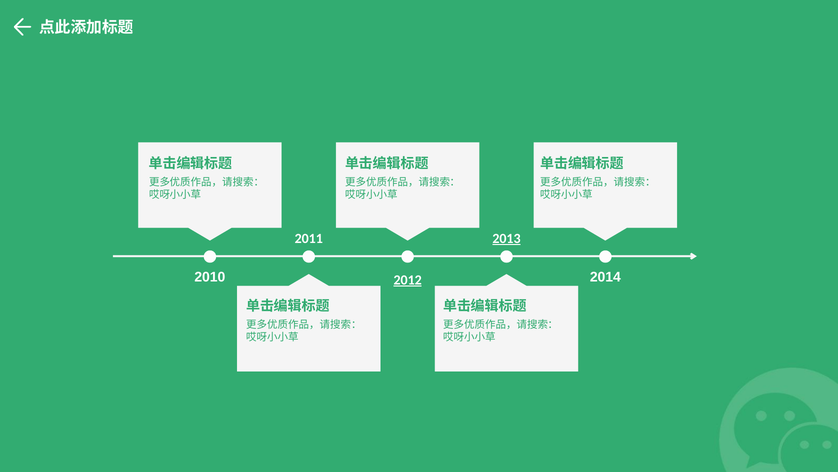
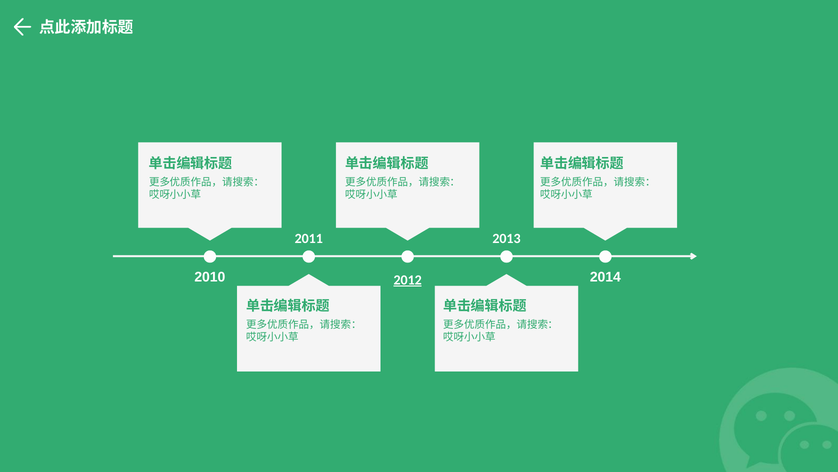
2013 underline: present -> none (506, 238)
